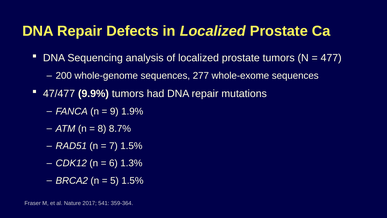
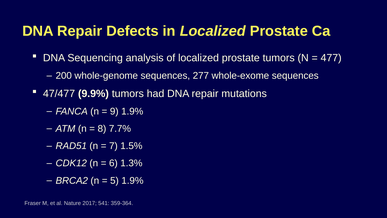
8.7%: 8.7% -> 7.7% (120, 128)
5 1.5%: 1.5% -> 1.9% (132, 180)
